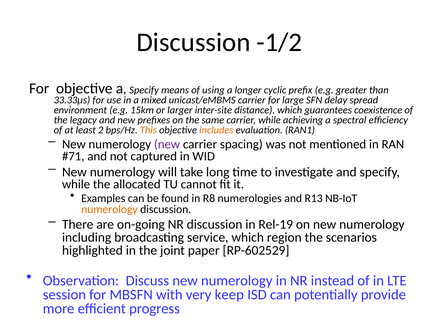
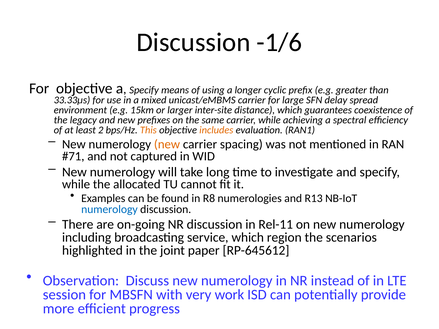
-1/2: -1/2 -> -1/6 (279, 42)
new colour: purple -> orange (167, 144)
numerology colour: orange -> blue (109, 210)
Rel-19: Rel-19 -> Rel-11 (276, 225)
RP-602529: RP-602529 -> RP-645612 (256, 250)
keep: keep -> work (229, 295)
